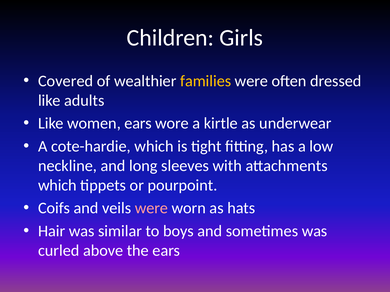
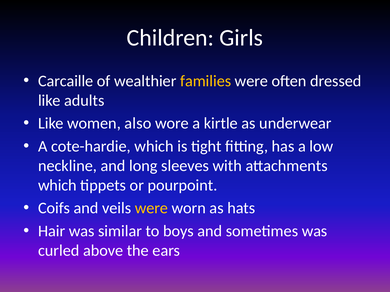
Covered: Covered -> Carcaille (66, 81)
women ears: ears -> also (138, 124)
were colour: pink -> yellow (151, 208)
